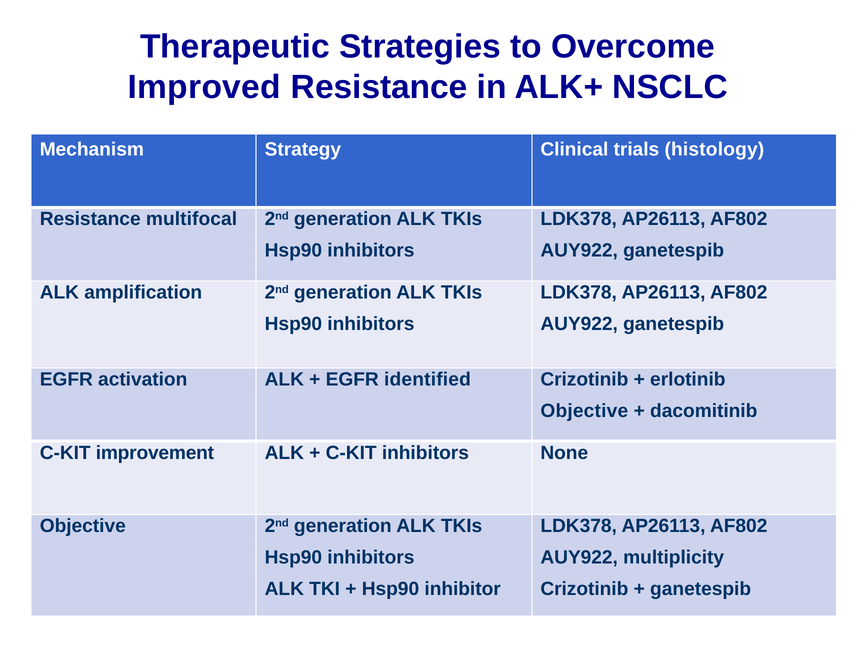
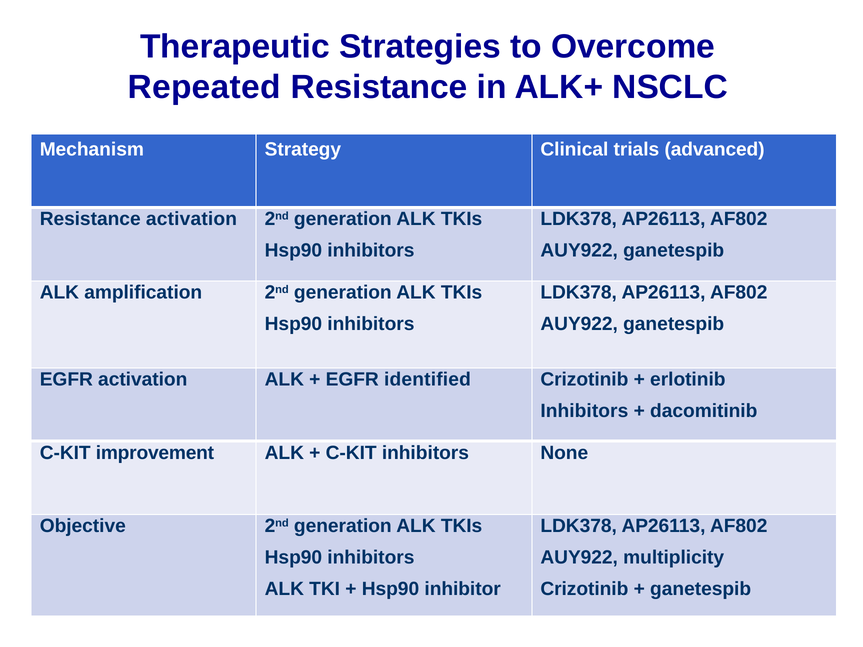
Improved: Improved -> Repeated (204, 87)
histology: histology -> advanced (715, 149)
Resistance multifocal: multifocal -> activation (191, 219)
Objective: Objective -> Inhibitors (584, 411)
